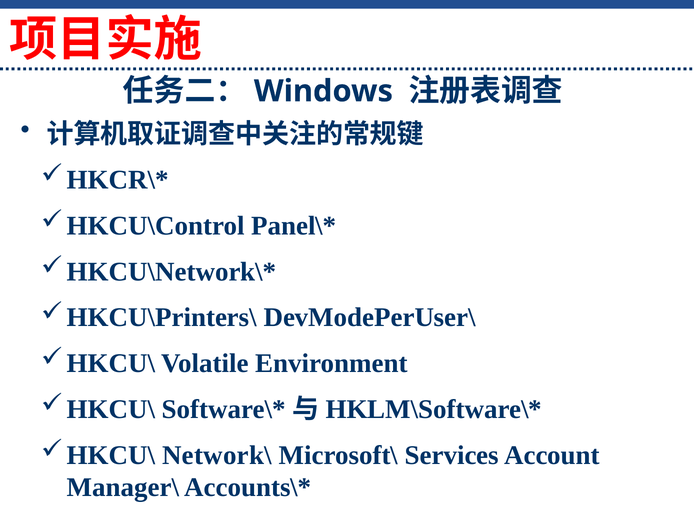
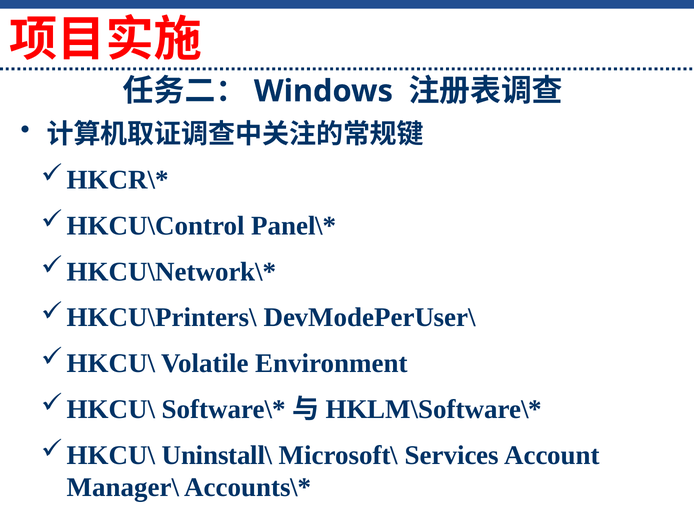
Network\: Network\ -> Uninstall\ (217, 456)
